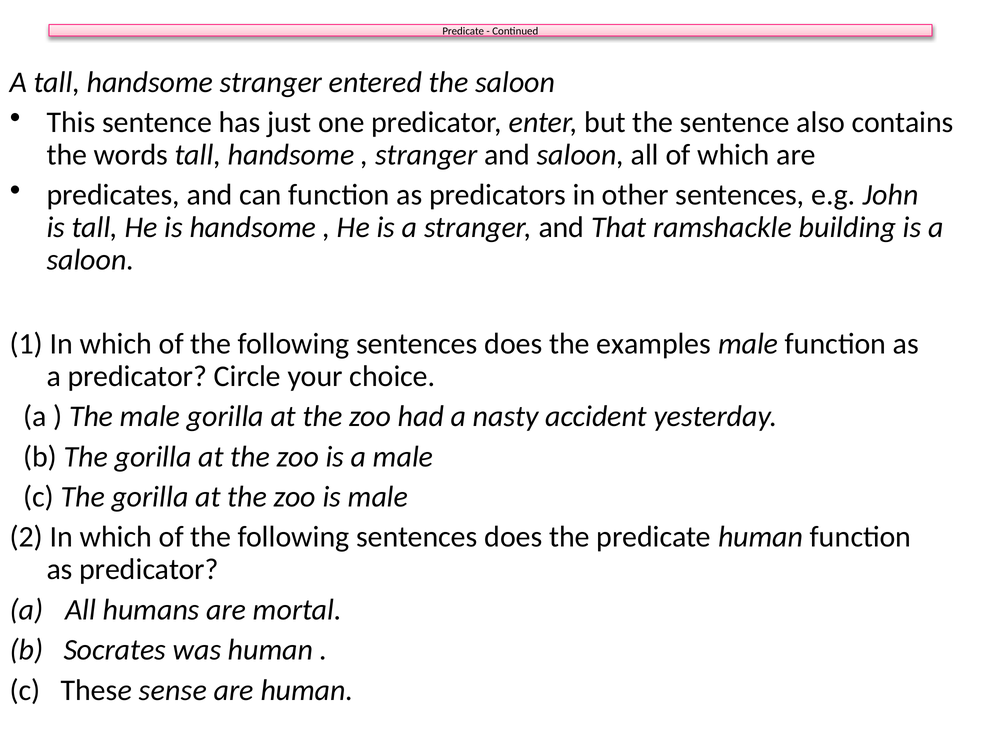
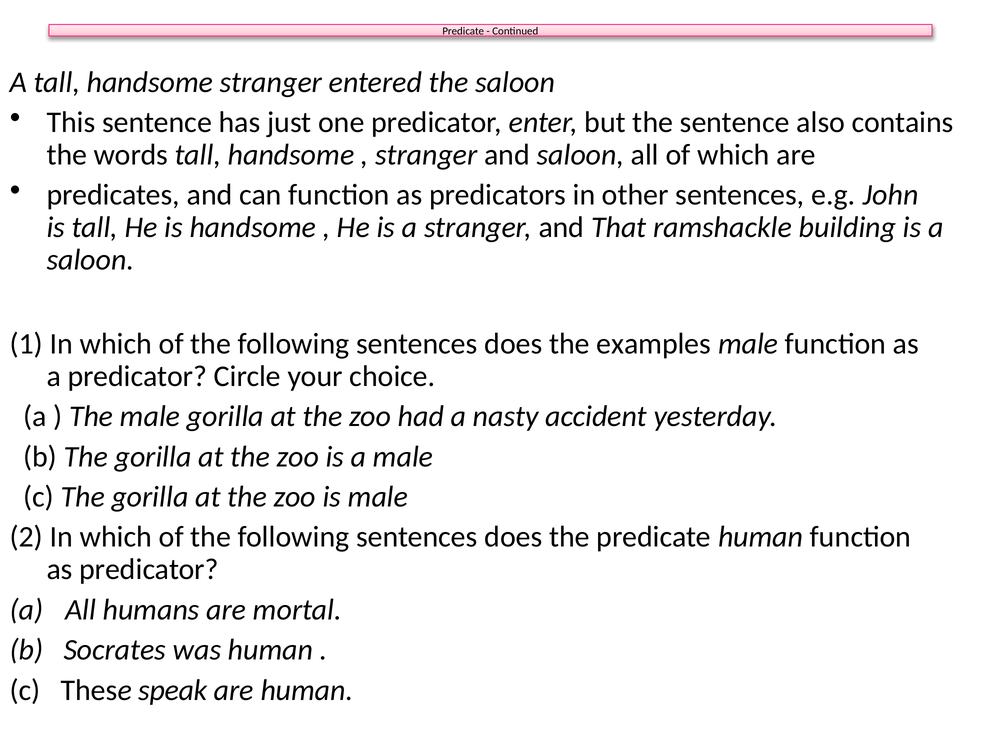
sense: sense -> speak (173, 690)
